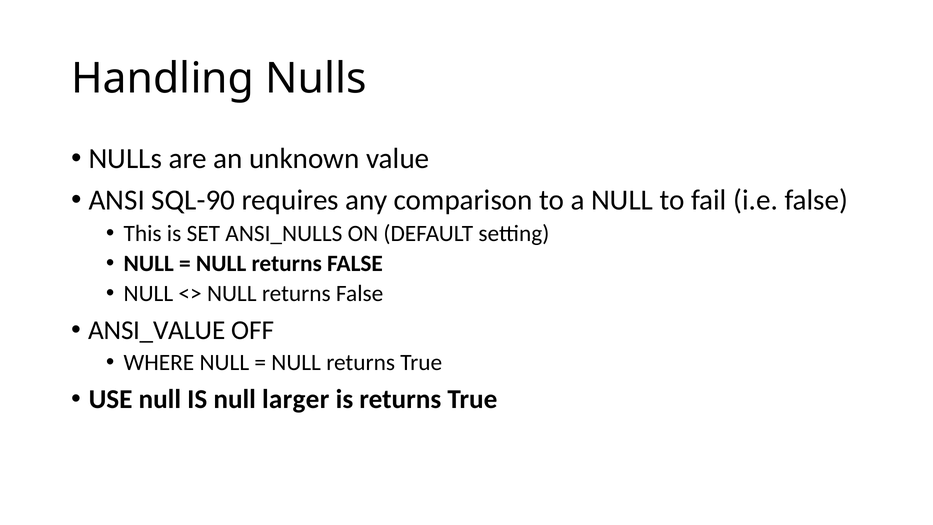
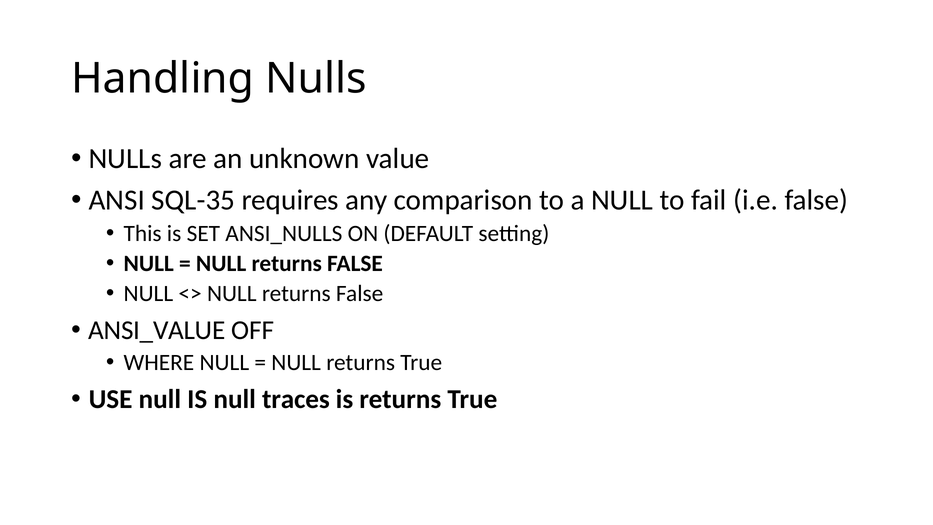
SQL-90: SQL-90 -> SQL-35 (193, 200)
larger: larger -> traces (296, 399)
